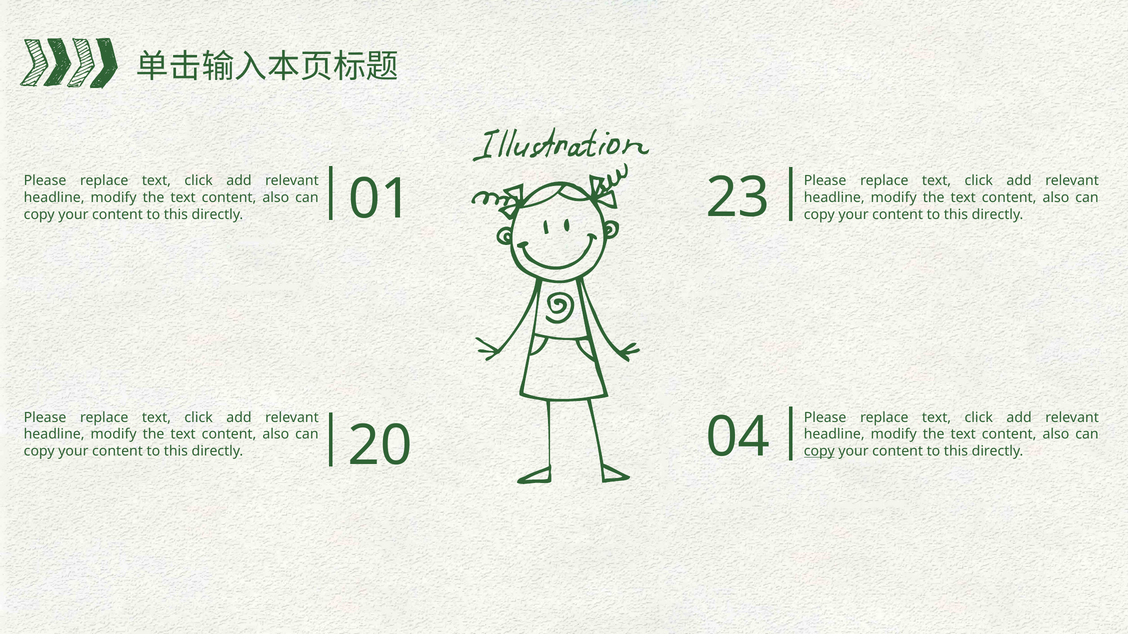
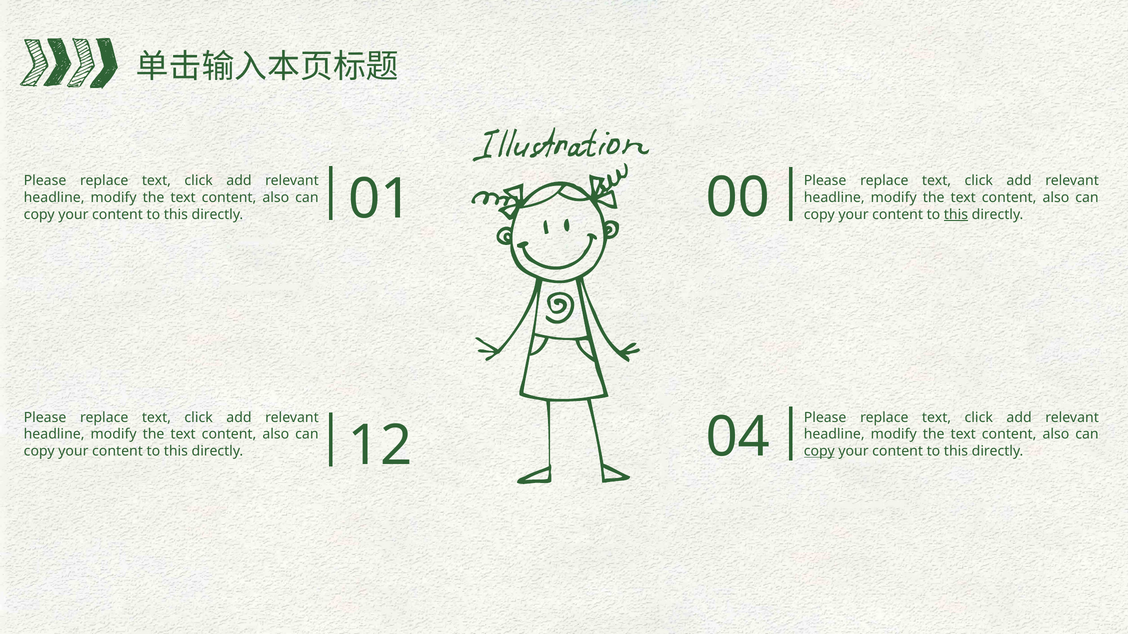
23: 23 -> 00 (738, 198)
this underline: none -> present (956, 215)
20: 20 -> 12 (380, 446)
